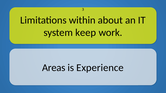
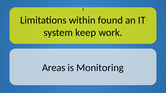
about: about -> found (110, 20)
Experience: Experience -> Monitoring (100, 68)
